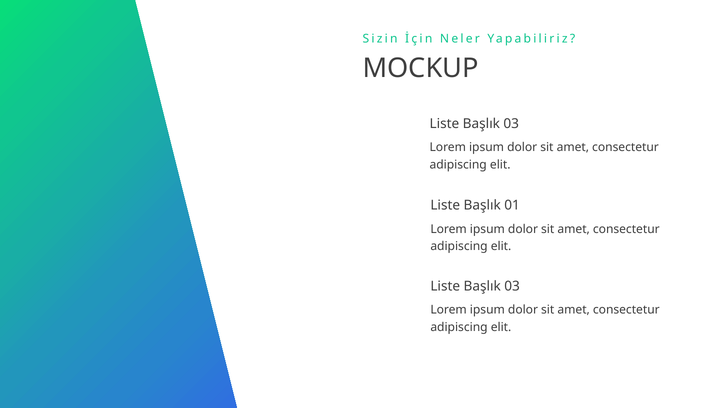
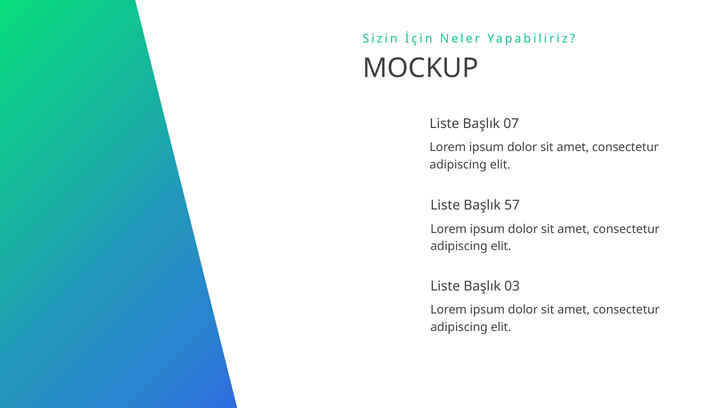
03: 03 -> 07 (511, 124)
01: 01 -> 57 (512, 205)
